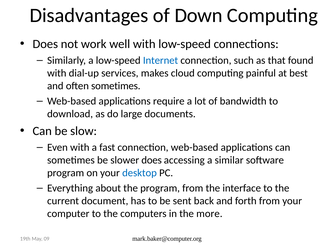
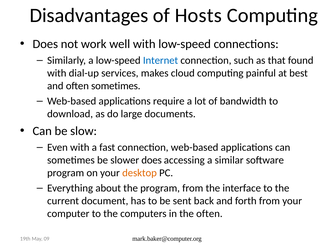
Down: Down -> Hosts (198, 15)
desktop colour: blue -> orange (140, 173)
the more: more -> often (209, 214)
